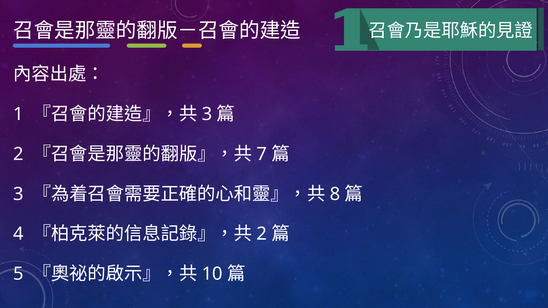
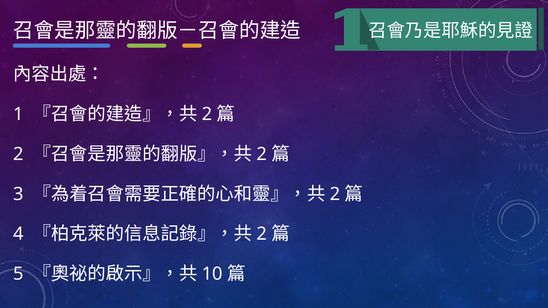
3: 3 -> 2 (207, 114)
7: 7 -> 2 (262, 154)
8: 8 -> 2 (335, 194)
